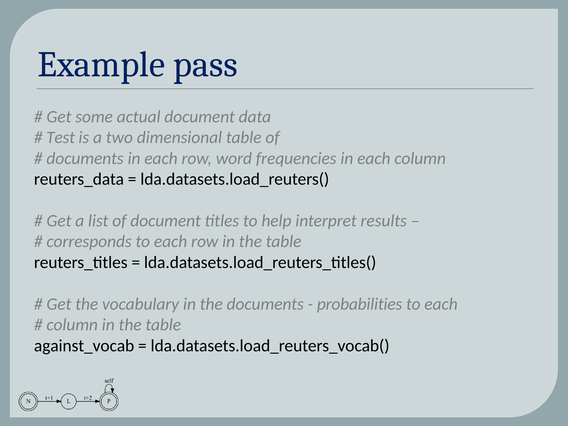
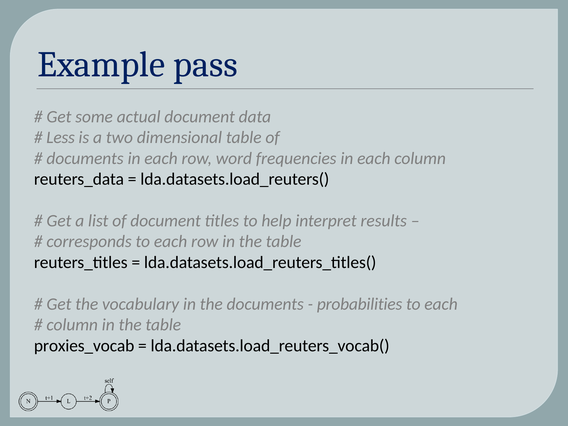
Test: Test -> Less (61, 138)
against_vocab: against_vocab -> proxies_vocab (84, 346)
